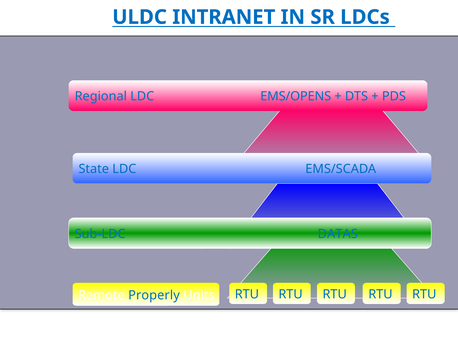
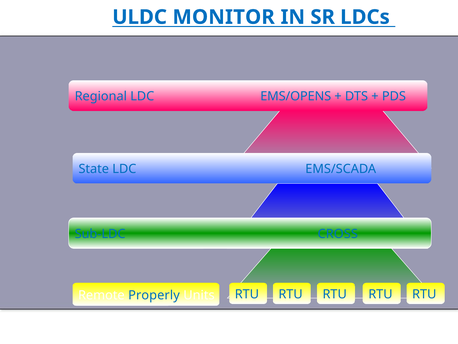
INTRANET: INTRANET -> MONITOR (224, 17)
DATAS: DATAS -> CROSS (338, 234)
